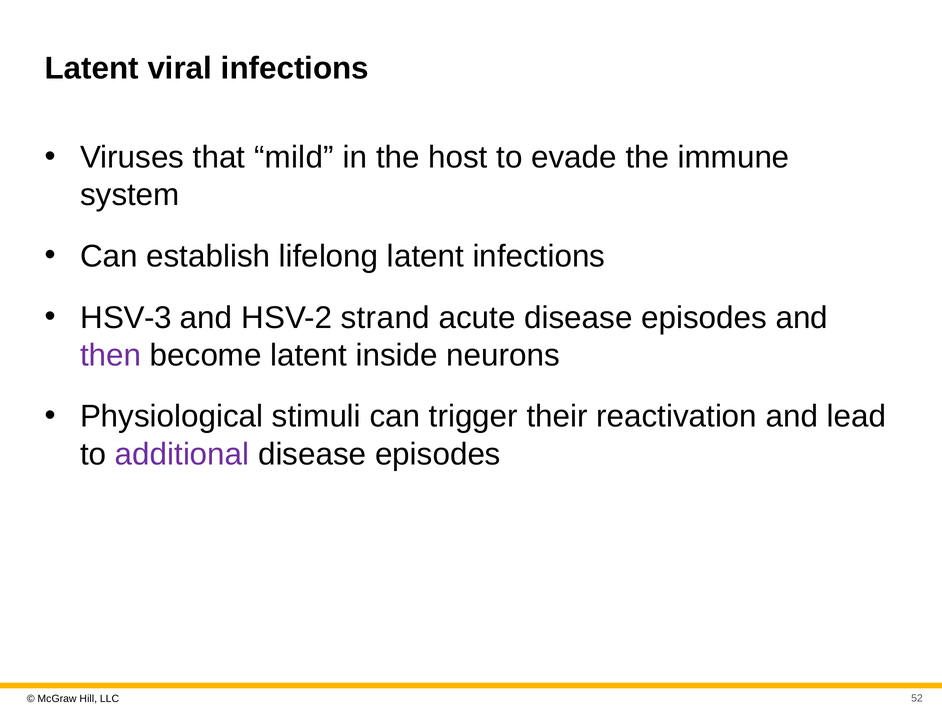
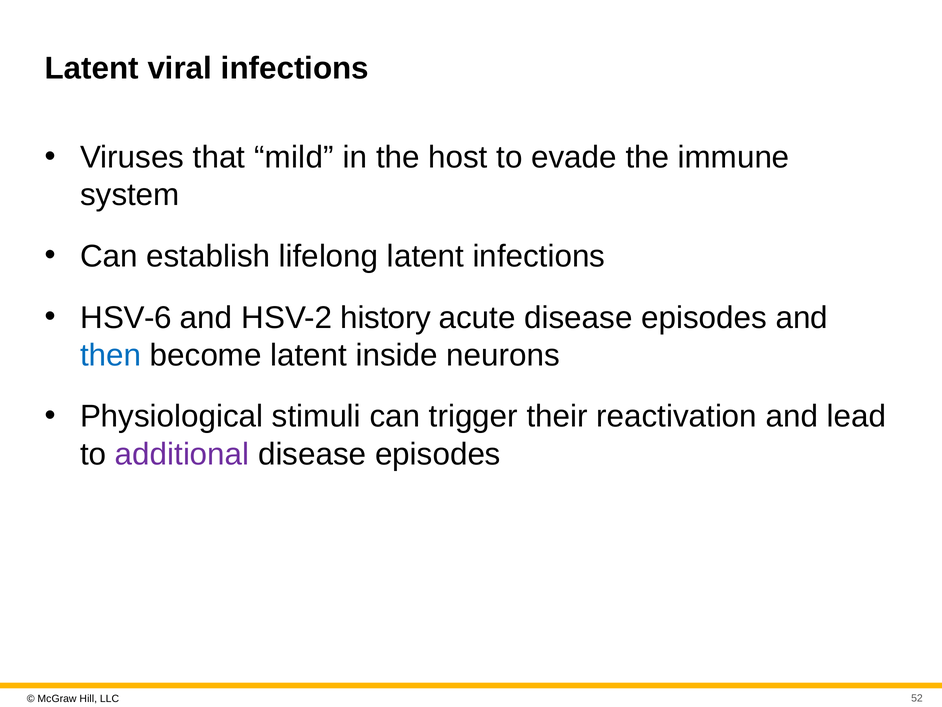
V-3: V-3 -> V-6 (148, 317)
strand: strand -> history (386, 317)
then colour: purple -> blue (111, 355)
